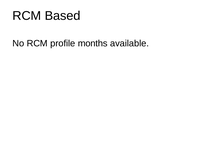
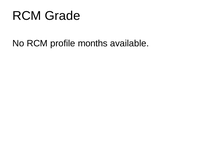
Based: Based -> Grade (63, 16)
